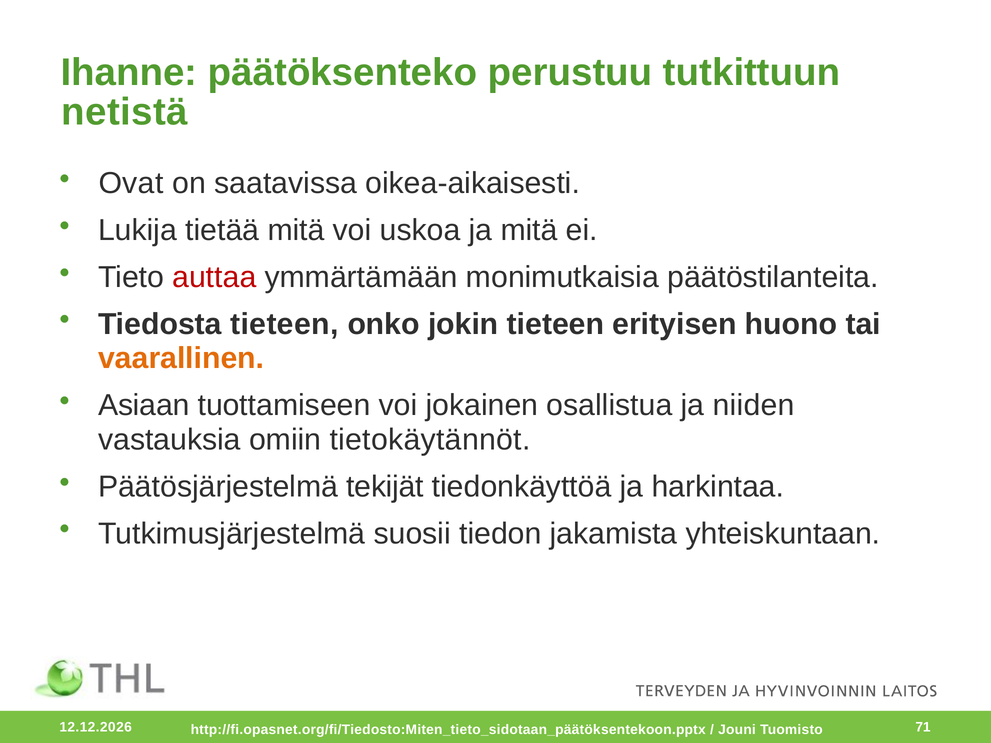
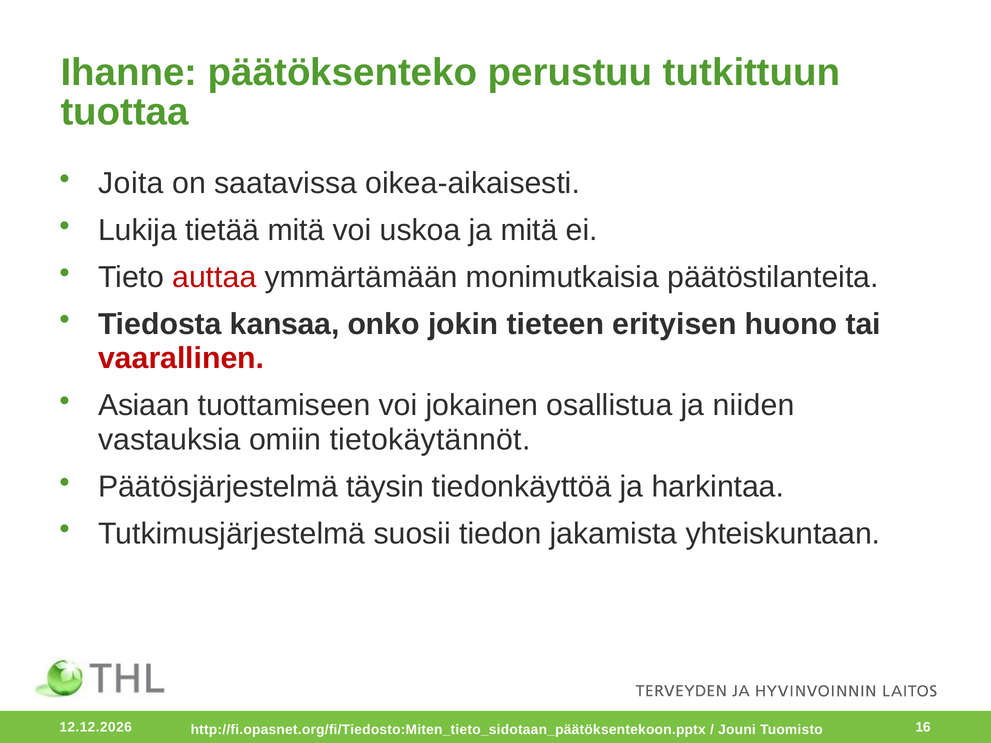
netistä: netistä -> tuottaa (125, 112)
Ovat: Ovat -> Joita (131, 183)
Tiedosta tieteen: tieteen -> kansaa (285, 324)
vaarallinen colour: orange -> red (181, 359)
tekijät: tekijät -> täysin (385, 487)
71: 71 -> 16 (923, 728)
